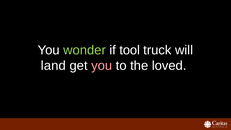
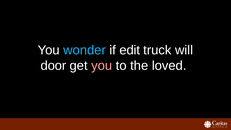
wonder colour: light green -> light blue (85, 50)
tool: tool -> edit (130, 50)
land: land -> door (53, 66)
